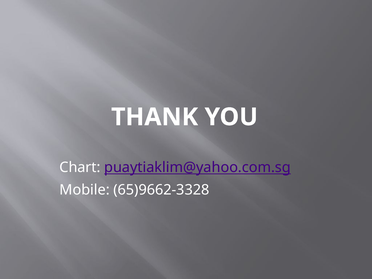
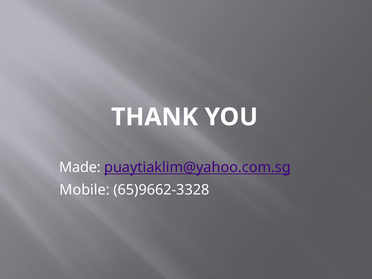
Chart: Chart -> Made (80, 167)
